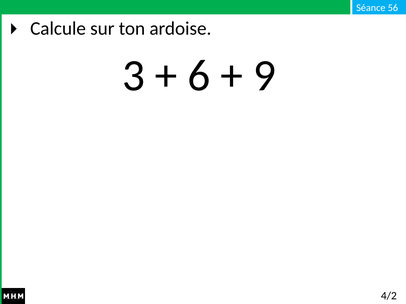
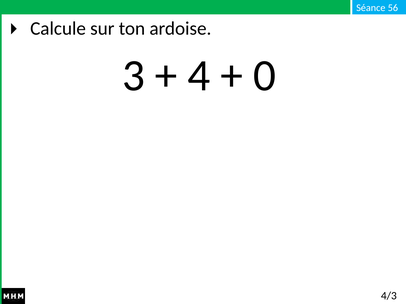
6: 6 -> 4 (199, 76)
9: 9 -> 0 (265, 76)
4/2: 4/2 -> 4/3 (389, 296)
